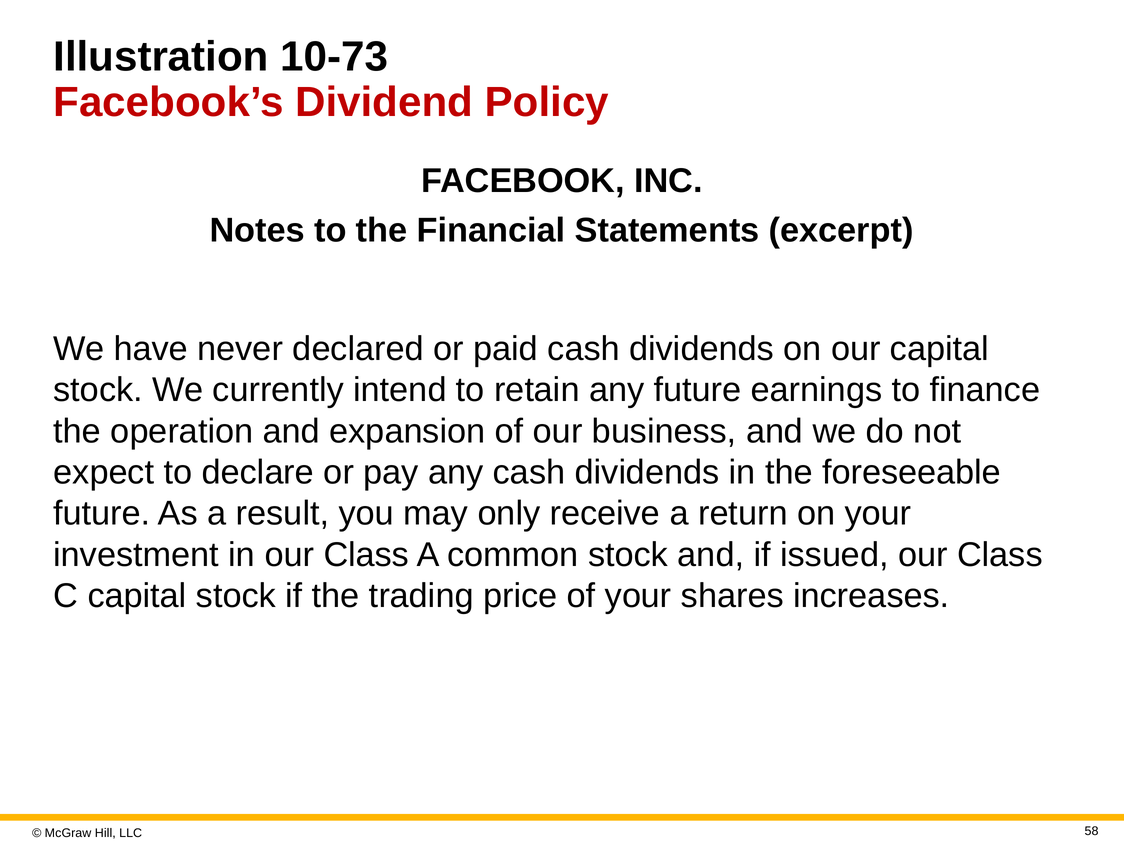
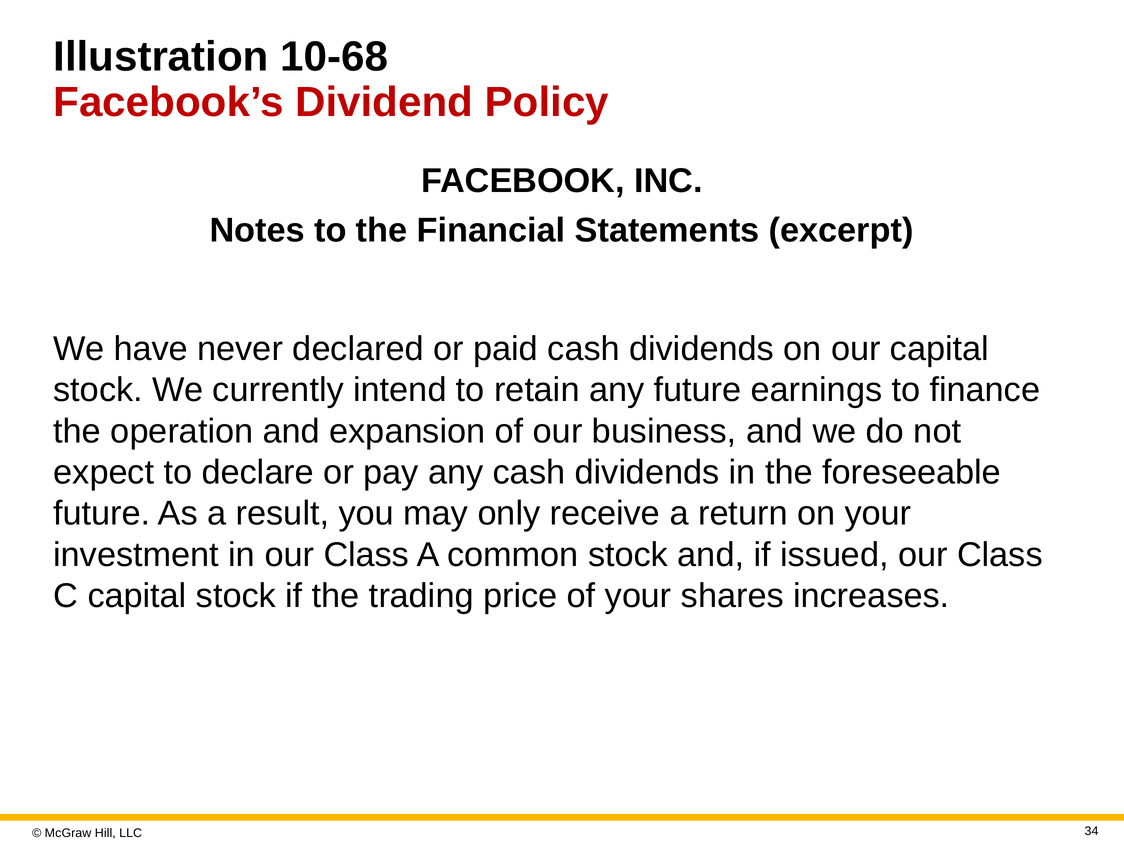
10-73: 10-73 -> 10-68 (334, 57)
58: 58 -> 34 (1092, 831)
